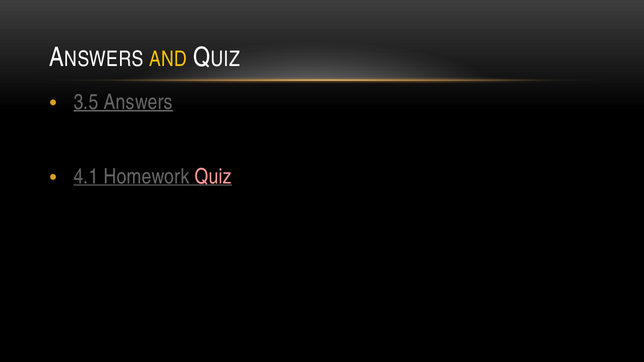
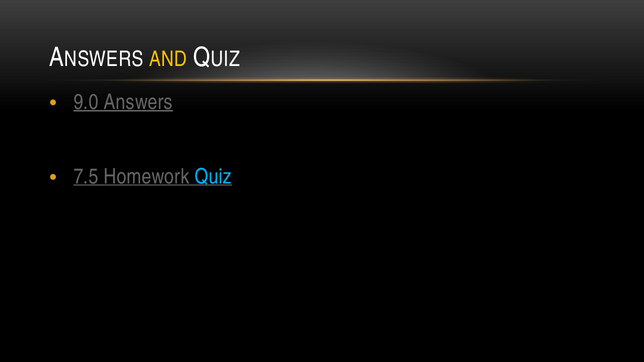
3.5: 3.5 -> 9.0 (86, 102)
4.1: 4.1 -> 7.5 (86, 177)
Quiz colour: pink -> light blue (213, 177)
